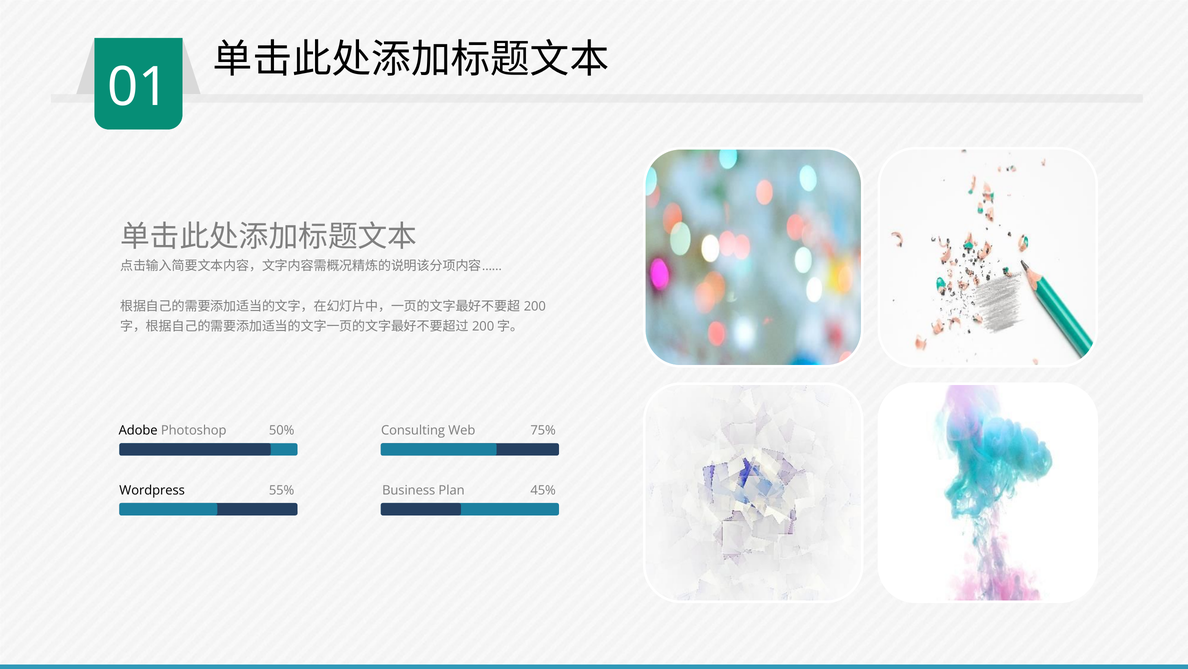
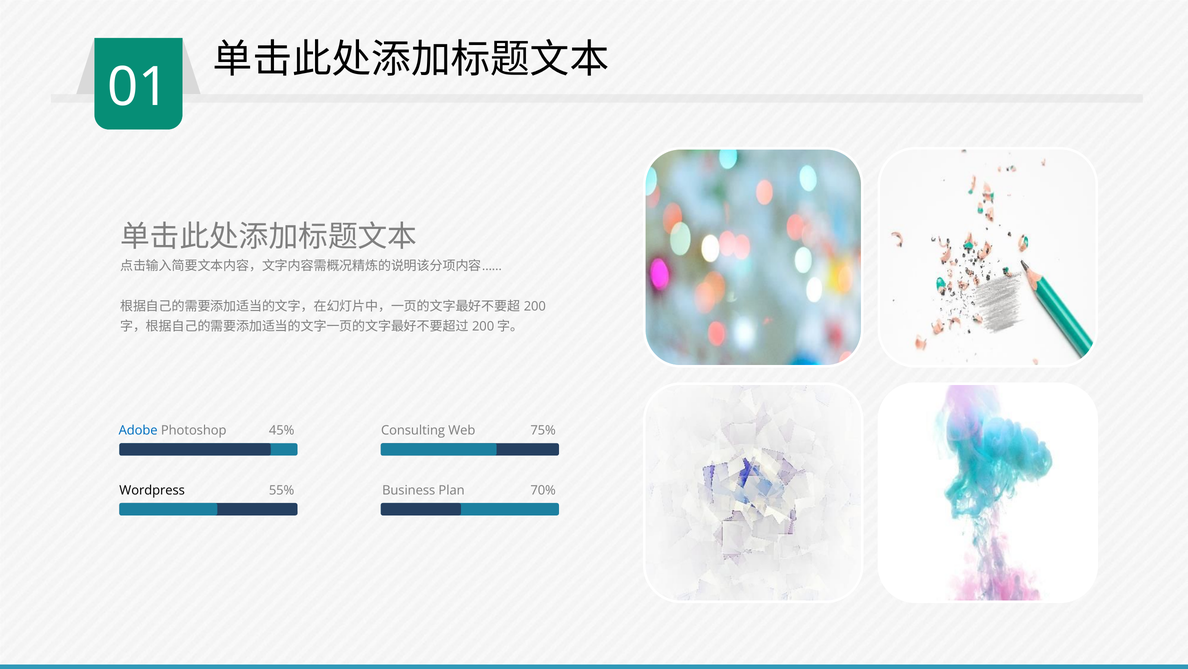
Adobe colour: black -> blue (138, 430)
50%: 50% -> 45% (282, 430)
45%: 45% -> 70% (543, 490)
